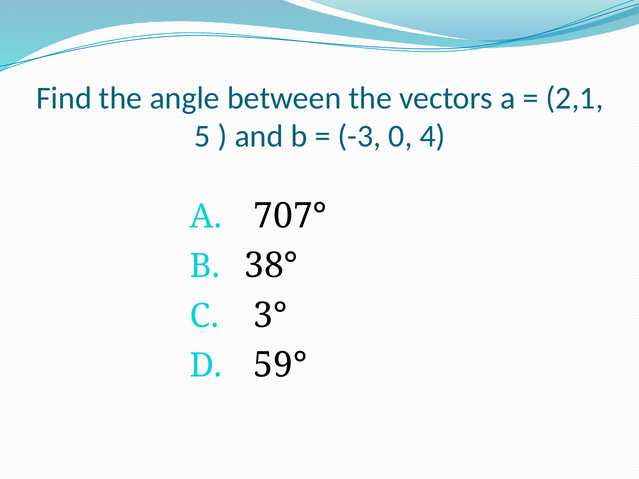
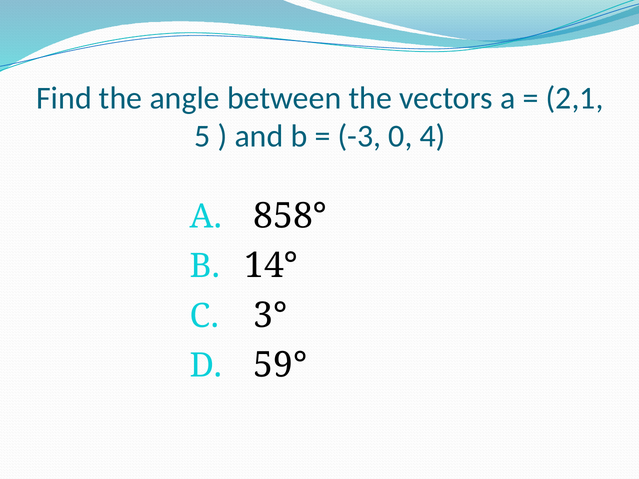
707°: 707° -> 858° (290, 216)
38°: 38° -> 14° (271, 266)
